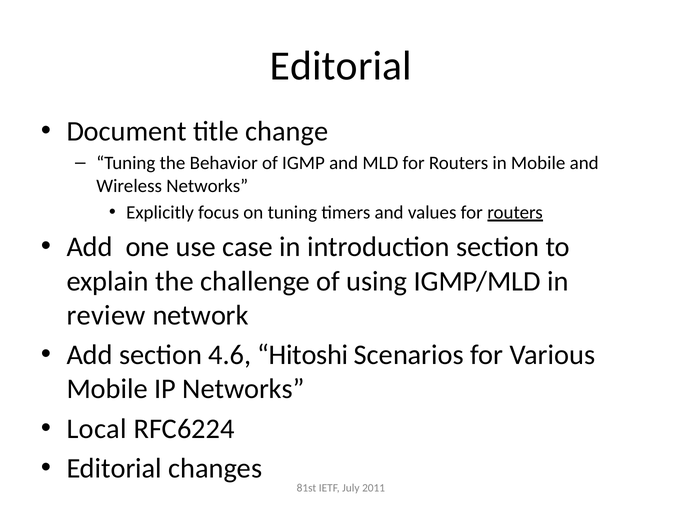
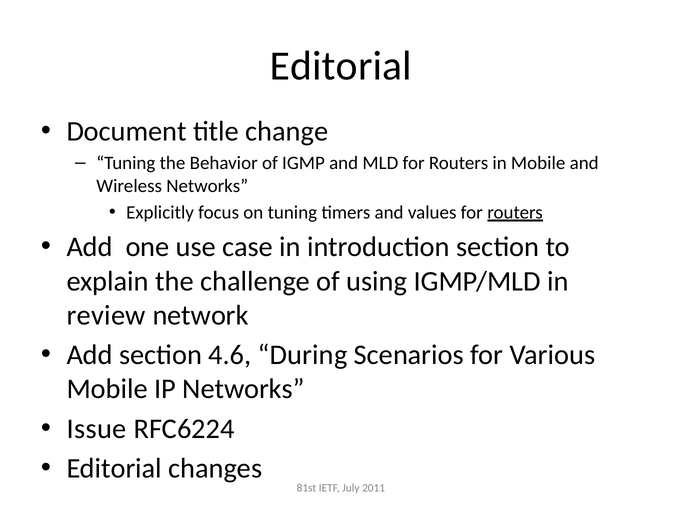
Hitoshi: Hitoshi -> During (303, 355)
Local: Local -> Issue (97, 429)
